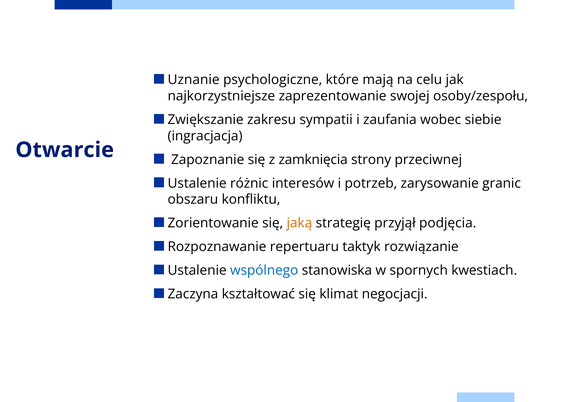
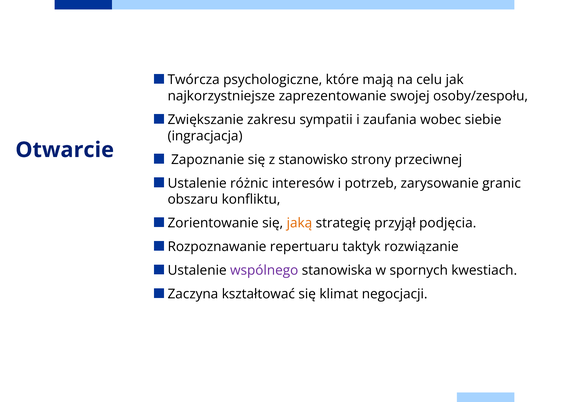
Uznanie: Uznanie -> Twórcza (194, 80)
zamknięcia: zamknięcia -> stanowisko (313, 160)
wspólnego colour: blue -> purple (264, 271)
